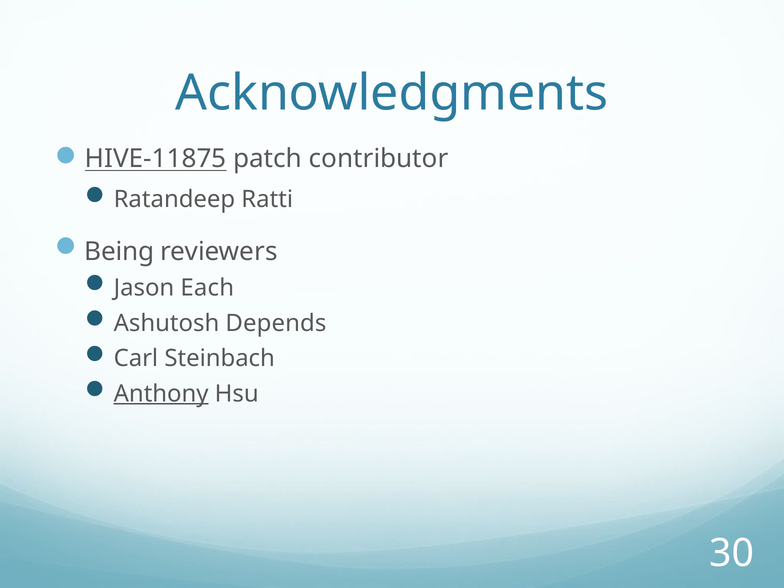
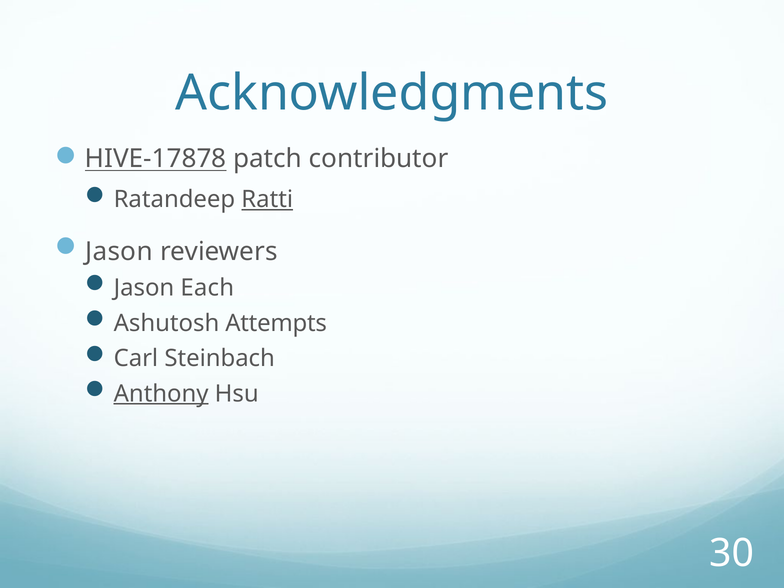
HIVE-11875: HIVE-11875 -> HIVE-17878 (156, 159)
Ratti underline: none -> present (267, 199)
Being: Being -> Jason (119, 251)
Depends: Depends -> Attempts (276, 323)
